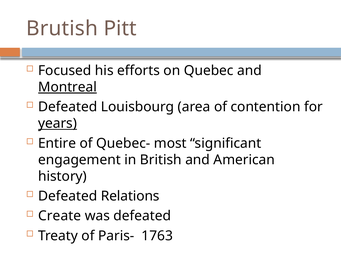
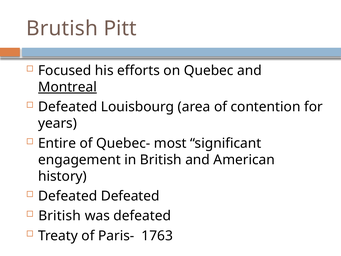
years underline: present -> none (58, 123)
Defeated Relations: Relations -> Defeated (130, 196)
Create: Create -> British (60, 216)
